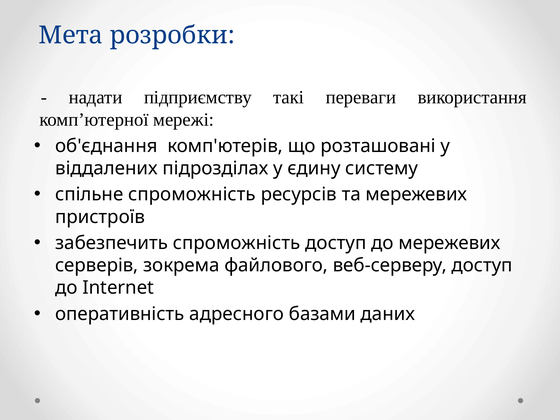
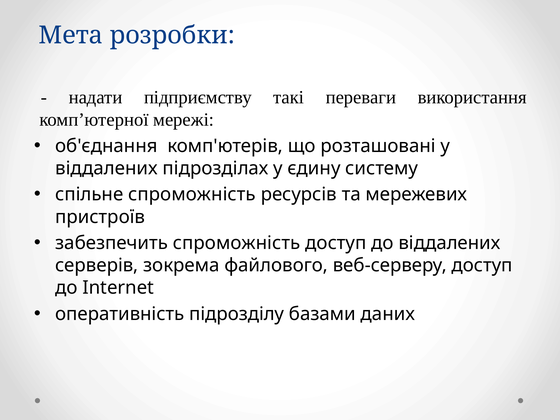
до мережевих: мережевих -> віддалених (449, 243)
адресного: адресного -> підрозділу (237, 314)
